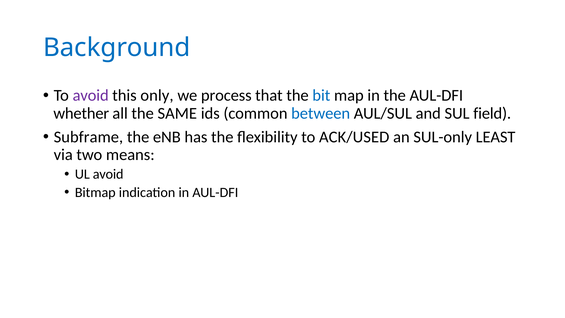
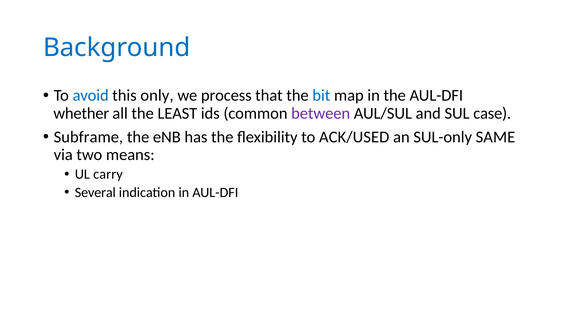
avoid colour: purple -> blue (91, 95)
SAME: SAME -> LEAST (177, 113)
between colour: blue -> purple (321, 113)
field: field -> case (492, 113)
LEAST: LEAST -> SAME (495, 137)
UL avoid: avoid -> carry (108, 174)
Bitmap: Bitmap -> Several (95, 192)
